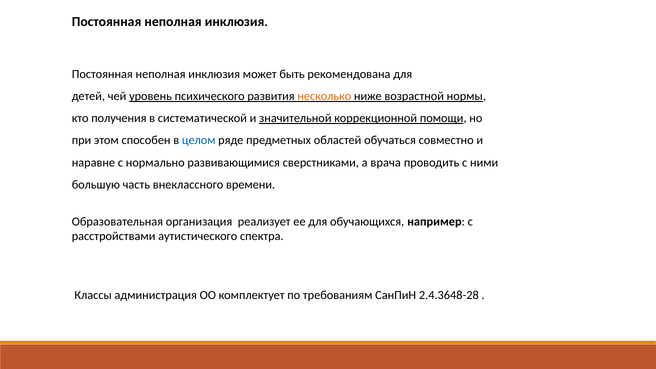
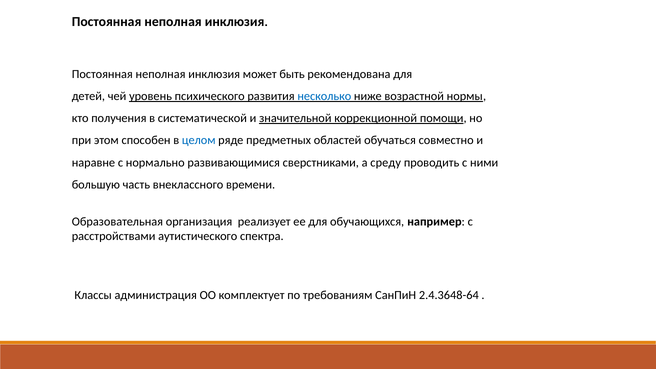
несколько colour: orange -> blue (324, 96)
врача: врача -> среду (386, 163)
2.4.3648-28: 2.4.3648-28 -> 2.4.3648-64 (449, 295)
